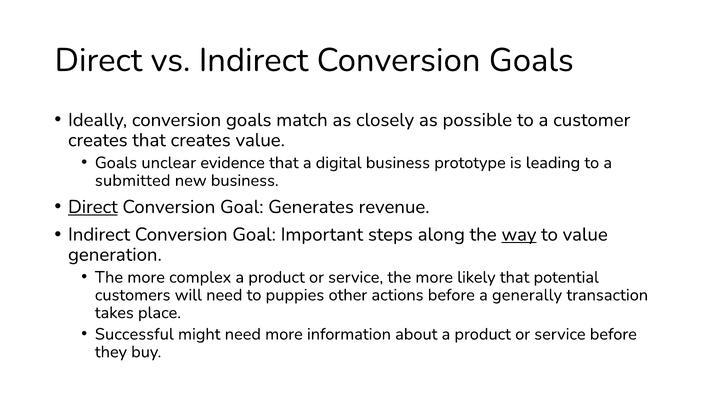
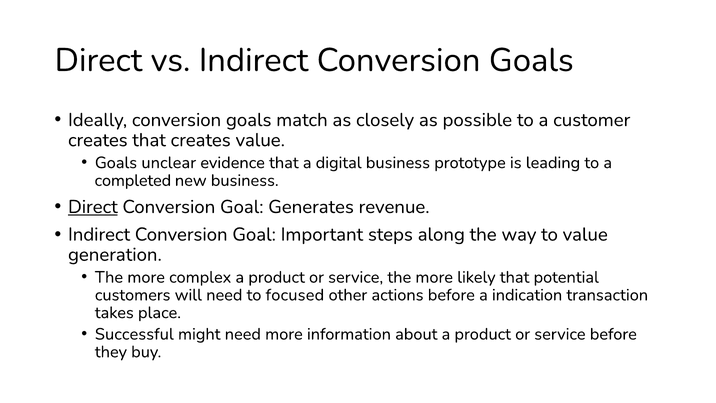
submitted: submitted -> completed (133, 180)
way underline: present -> none (519, 234)
puppies: puppies -> focused (295, 295)
generally: generally -> indication (527, 295)
